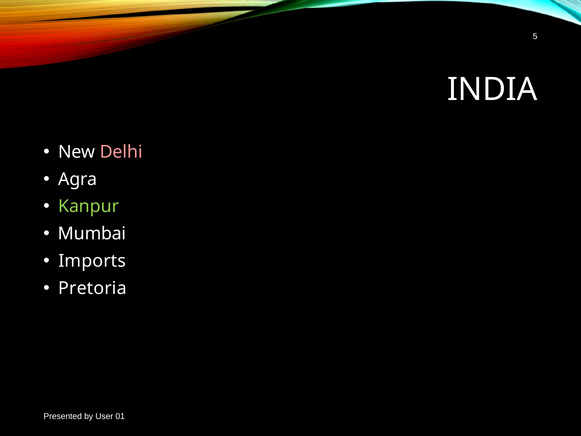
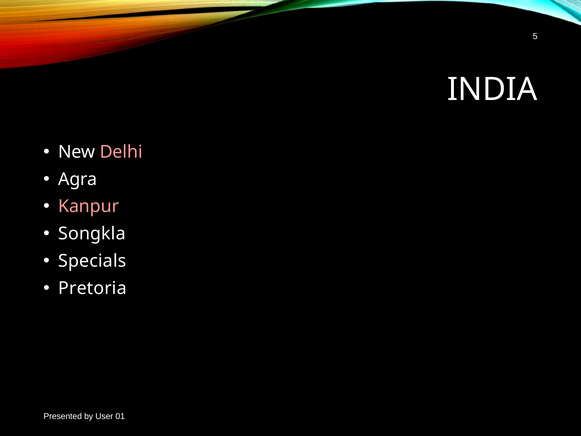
Kanpur colour: light green -> pink (89, 206)
Mumbai: Mumbai -> Songkla (92, 234)
Imports: Imports -> Specials (92, 261)
